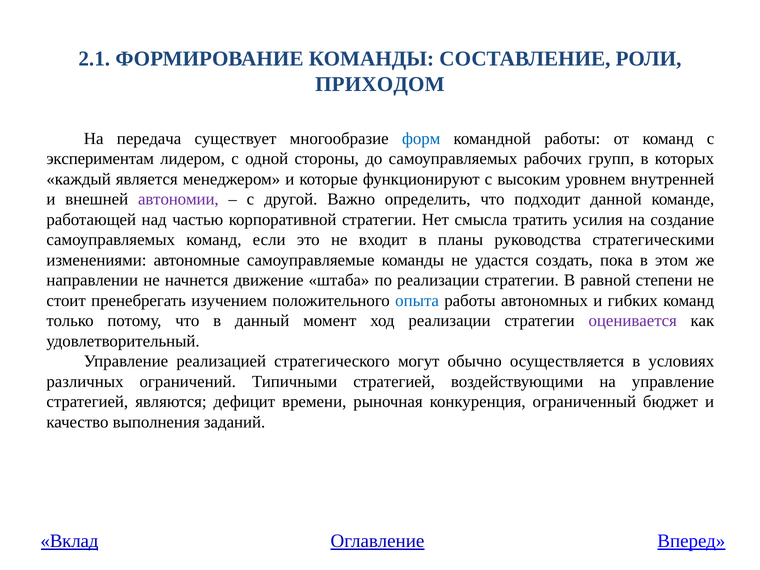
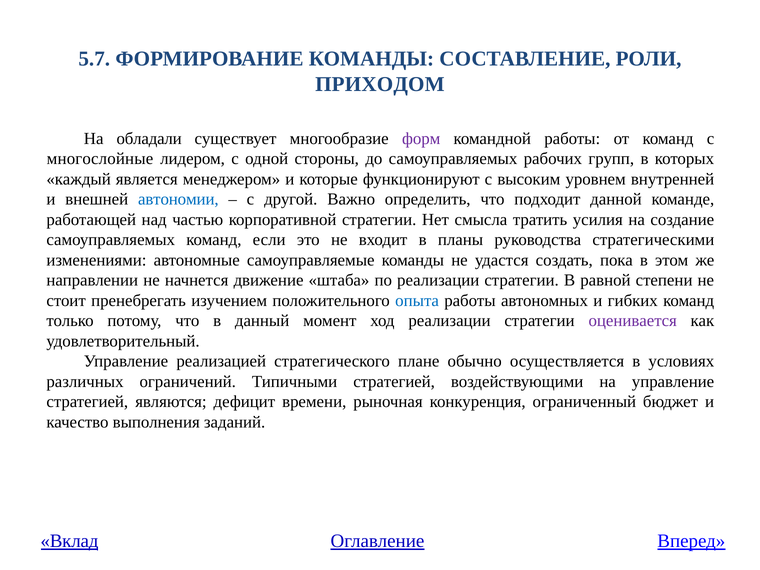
2.1: 2.1 -> 5.7 (94, 59)
передача: передача -> обладали (149, 139)
форм colour: blue -> purple (421, 139)
экспериментам: экспериментам -> многослойные (100, 159)
автономии colour: purple -> blue (178, 199)
могут: могут -> плане (419, 361)
